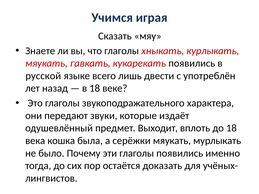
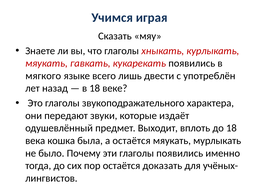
русской: русской -> мягкого (43, 76)
а серёжки: серёжки -> остаётся (131, 141)
